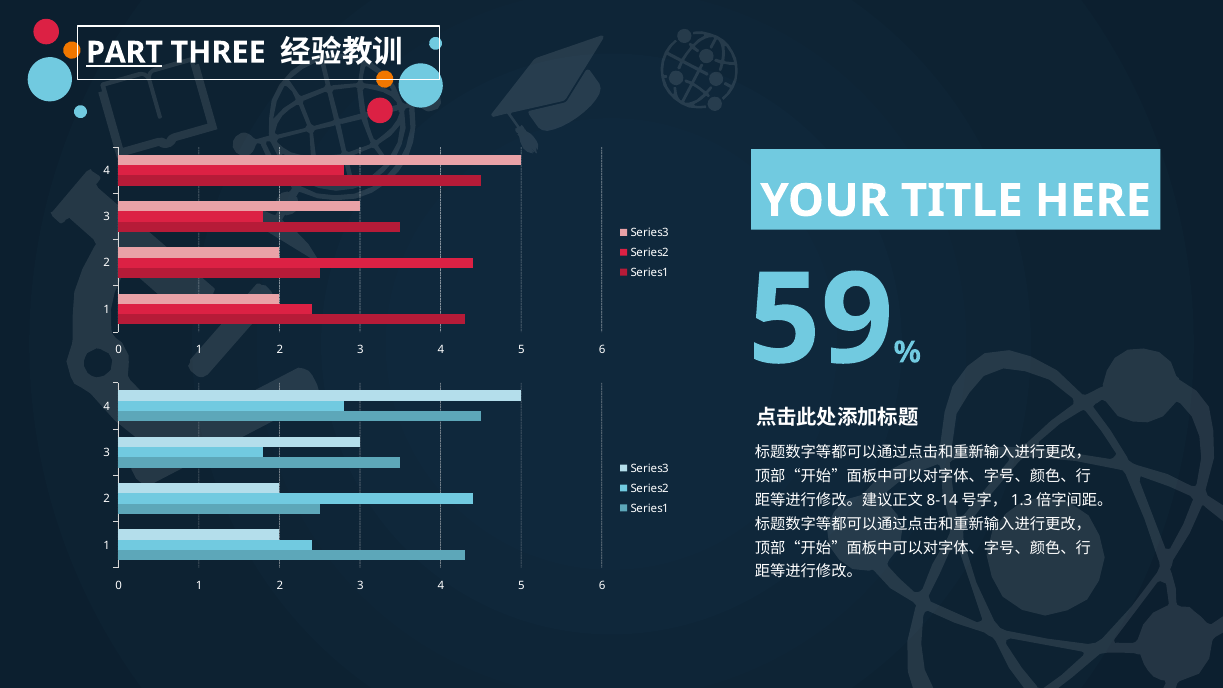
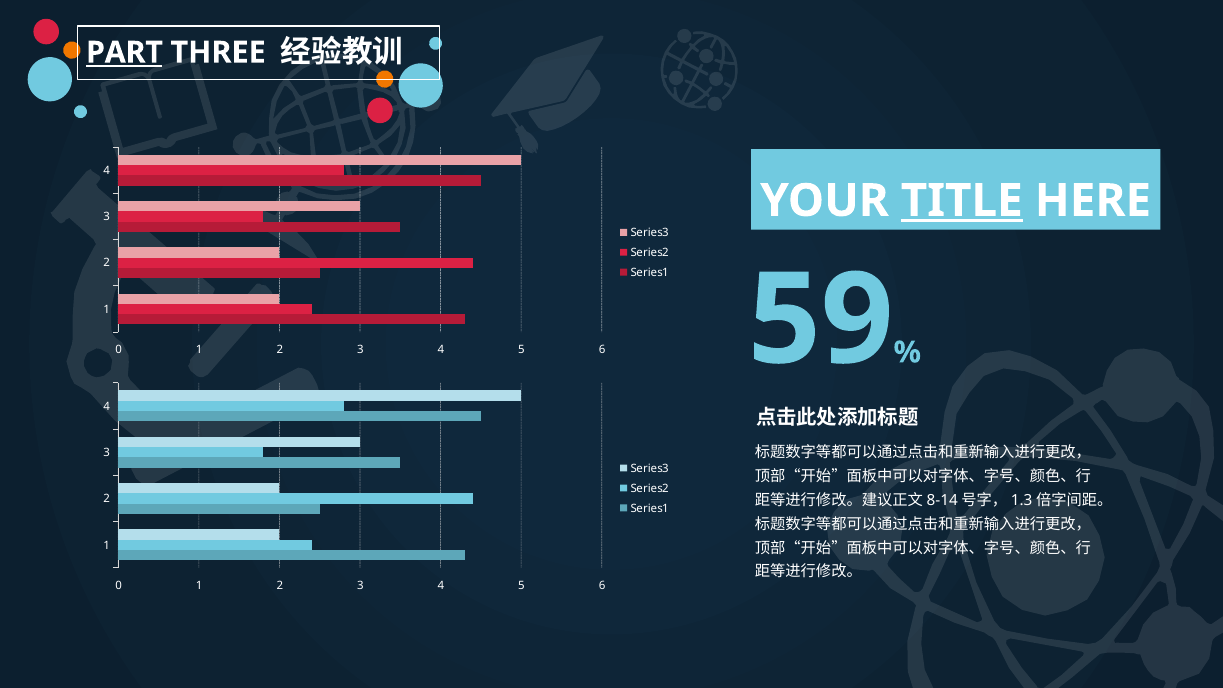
TITLE underline: none -> present (962, 201)
